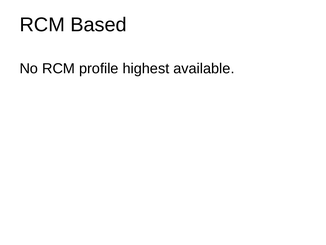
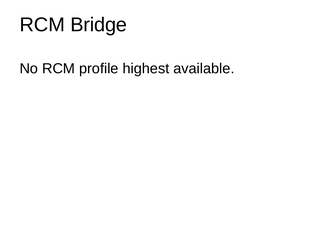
Based: Based -> Bridge (99, 25)
